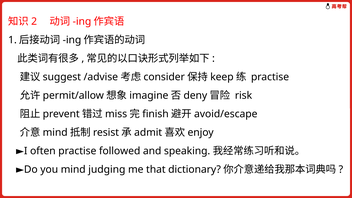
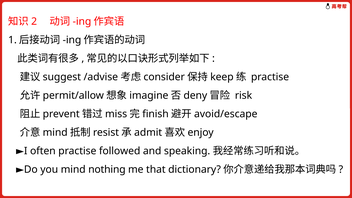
judging: judging -> nothing (107, 169)
